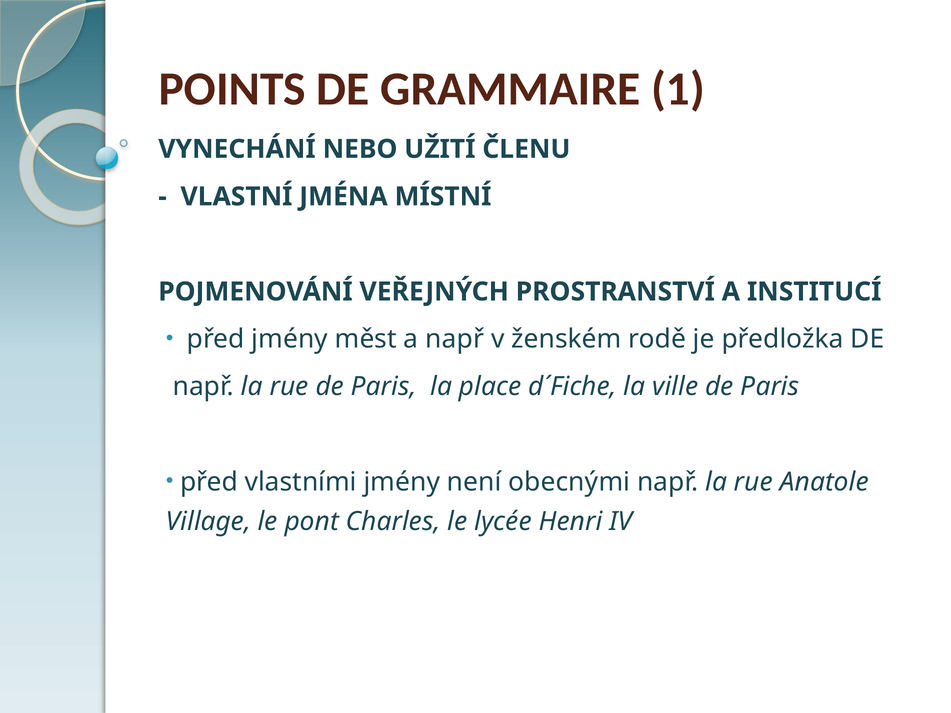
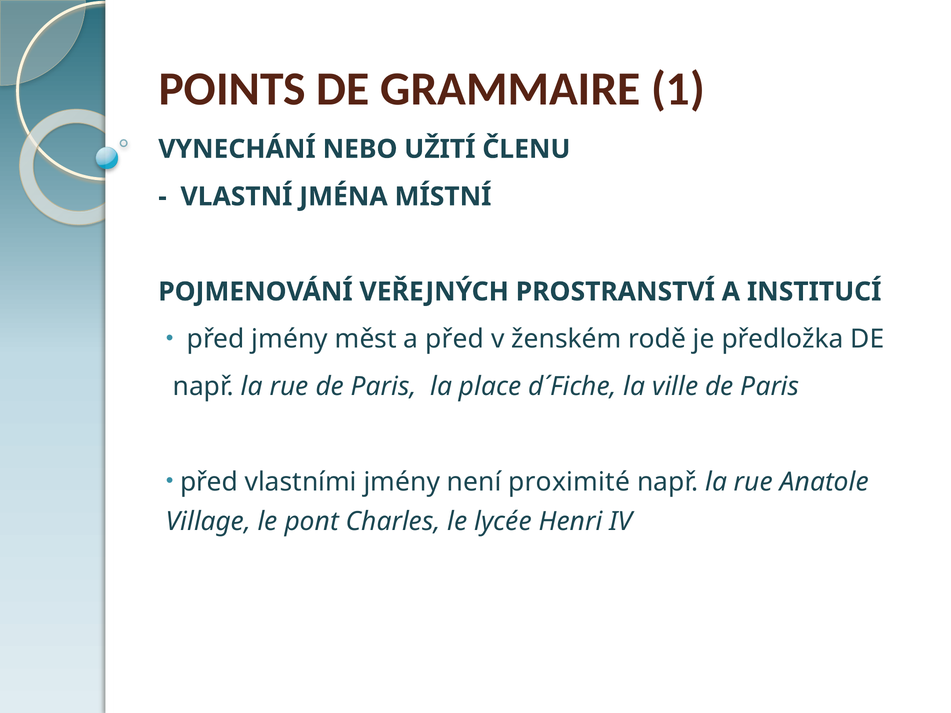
a např: např -> před (455, 339)
obecnými: obecnými -> proximité (569, 482)
